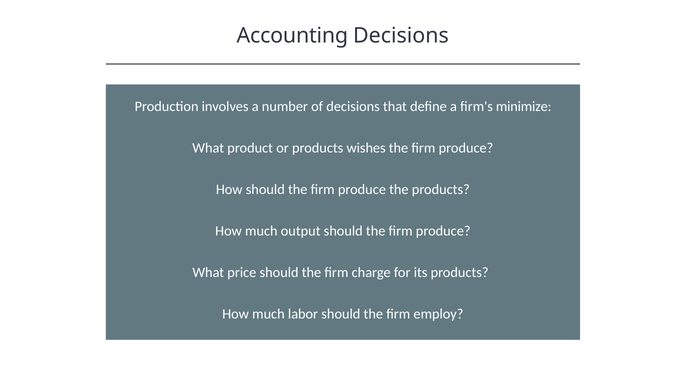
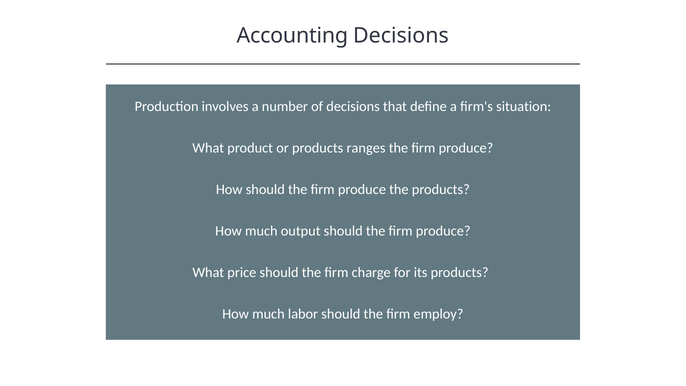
minimize: minimize -> situation (524, 106)
wishes: wishes -> ranges (366, 148)
